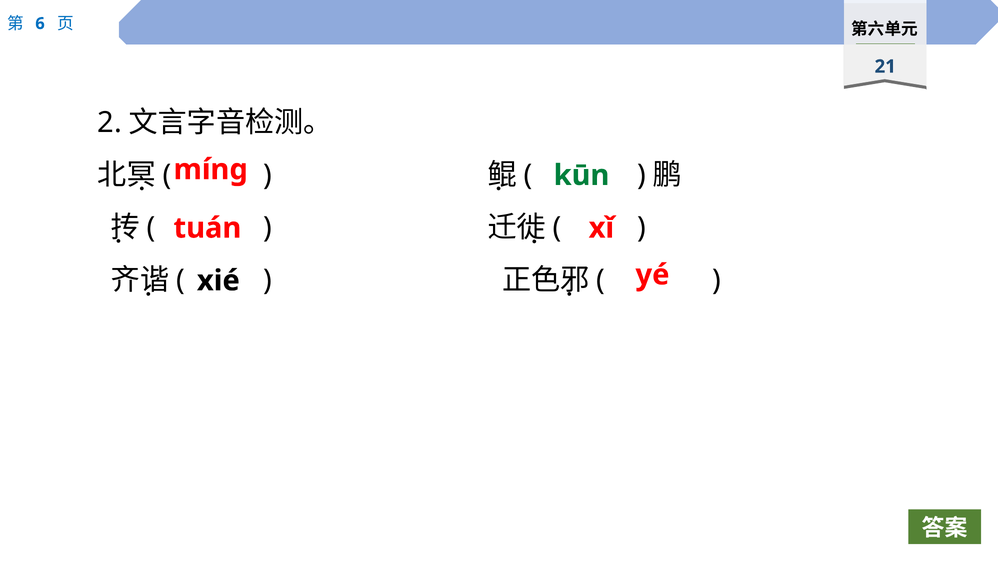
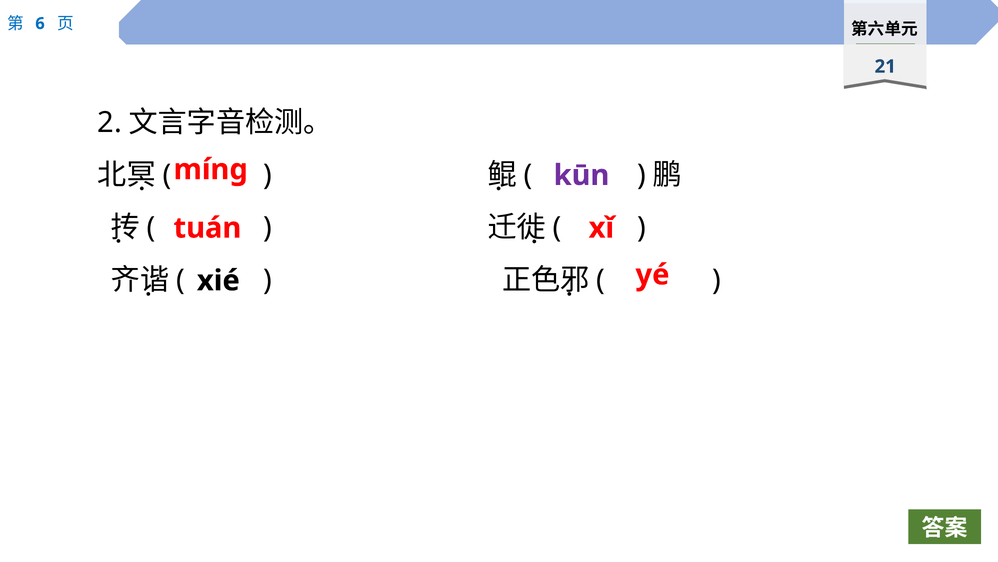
kūn colour: green -> purple (581, 175)
